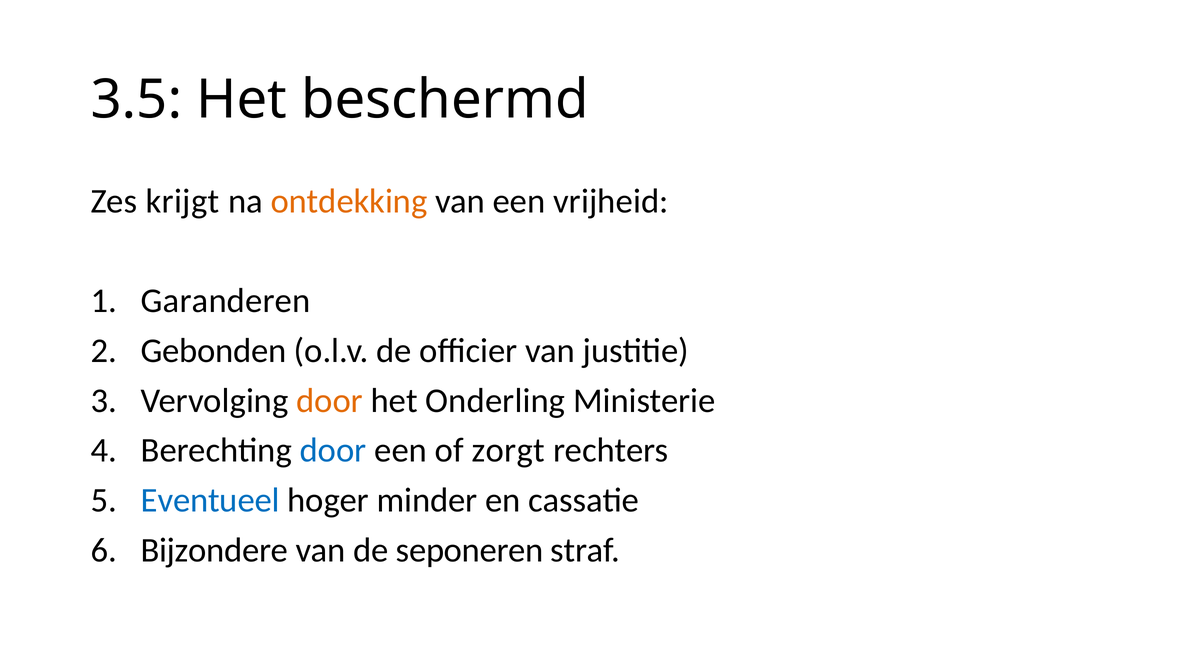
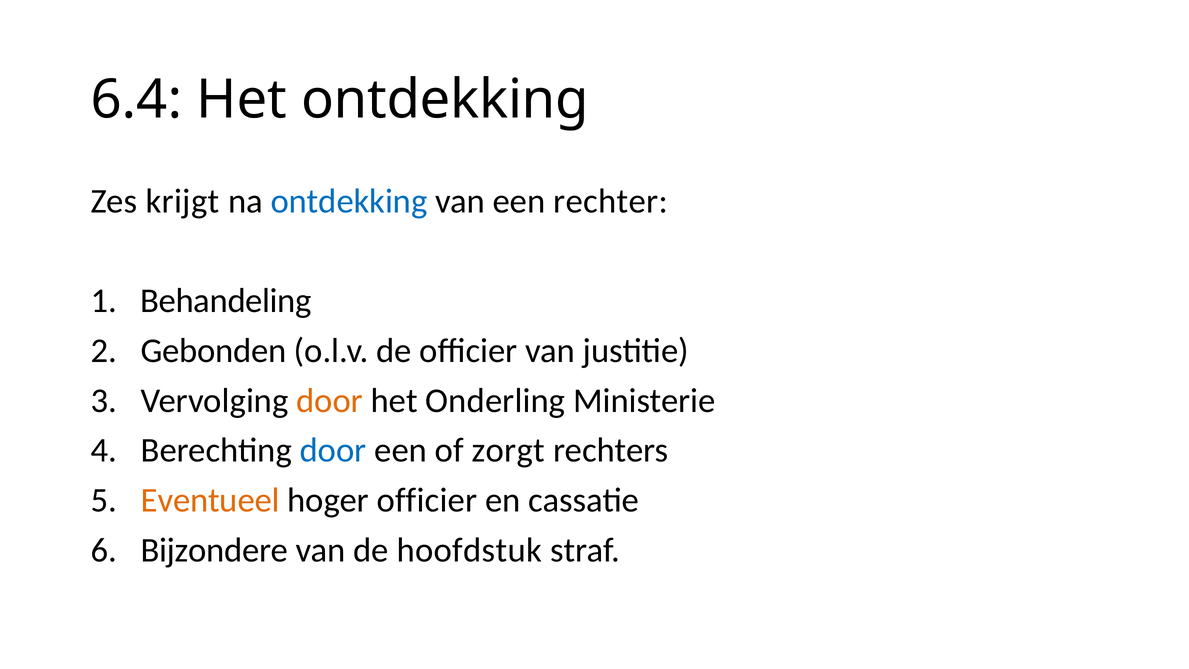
3.5: 3.5 -> 6.4 (136, 100)
Het beschermd: beschermd -> ontdekking (445, 100)
ontdekking colour: orange -> blue (349, 201)
vrijheid: vrijheid -> rechter (611, 201)
Garanderen: Garanderen -> Behandeling (226, 301)
Eventueel colour: blue -> orange (210, 500)
hoger minder: minder -> officier (427, 500)
seponeren: seponeren -> hoofdstuk (469, 550)
